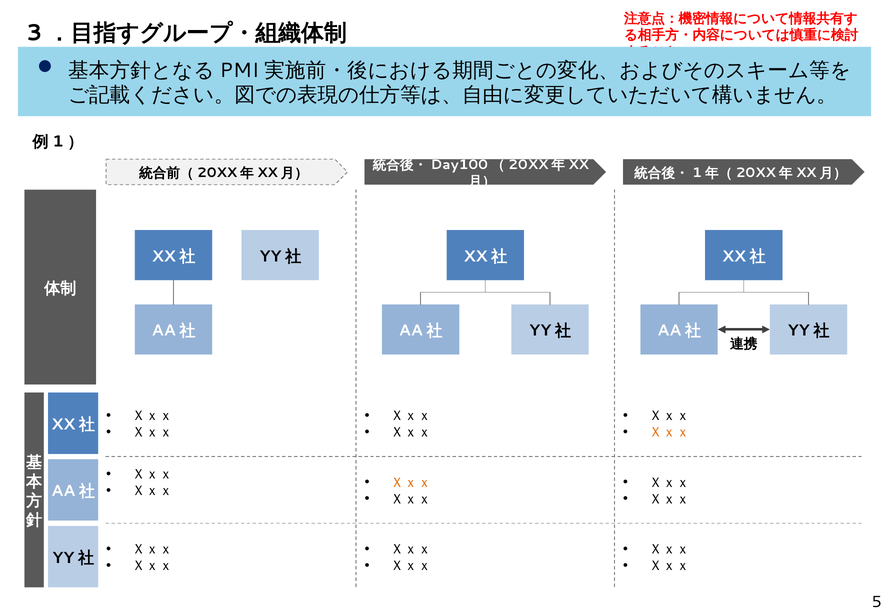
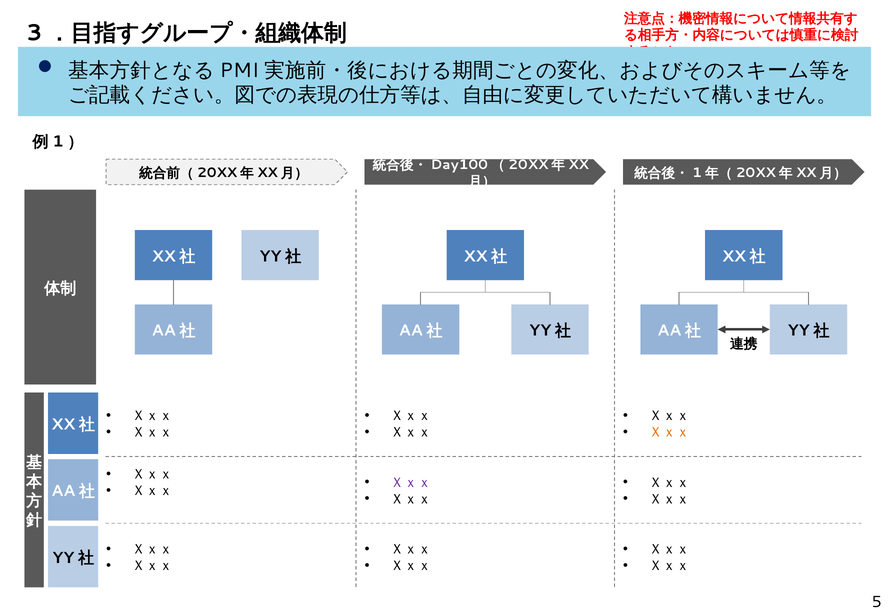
Ｘｘｘ colour: orange -> purple (411, 482)
